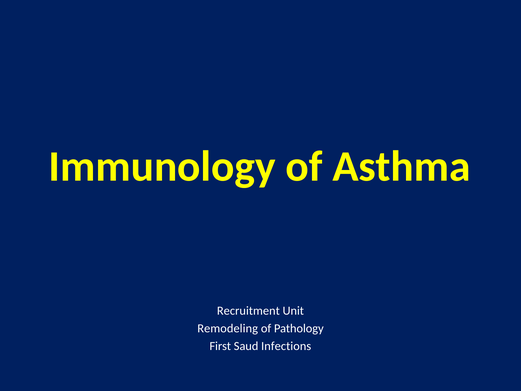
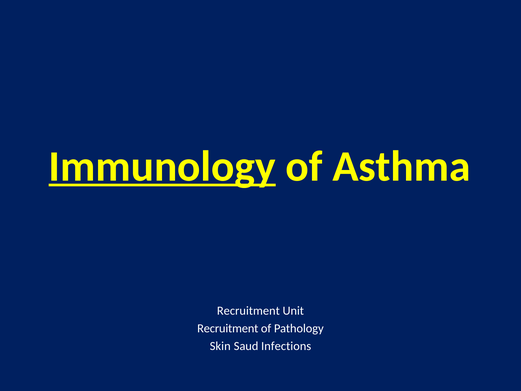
Immunology underline: none -> present (162, 166)
Remodeling: Remodeling -> Recruitment (228, 328)
First: First -> Skin (220, 346)
